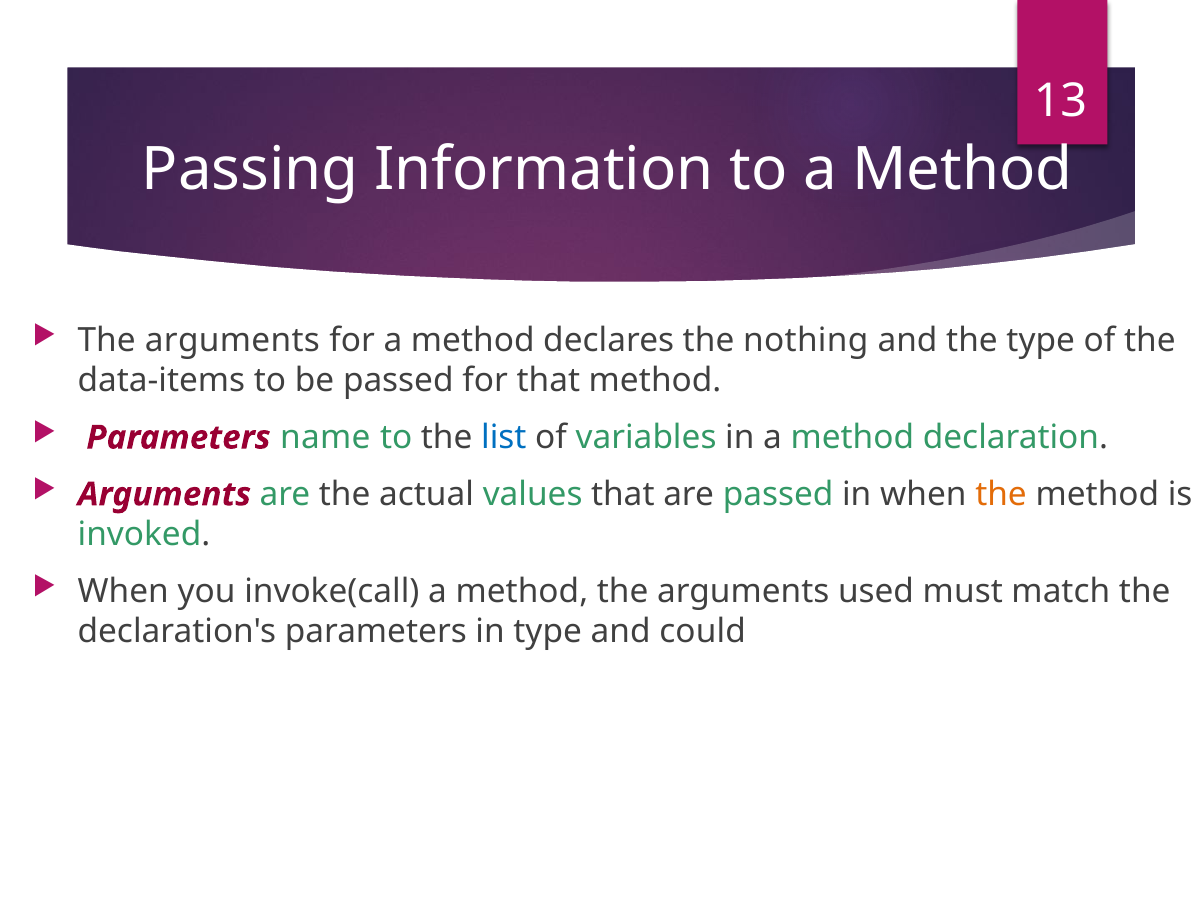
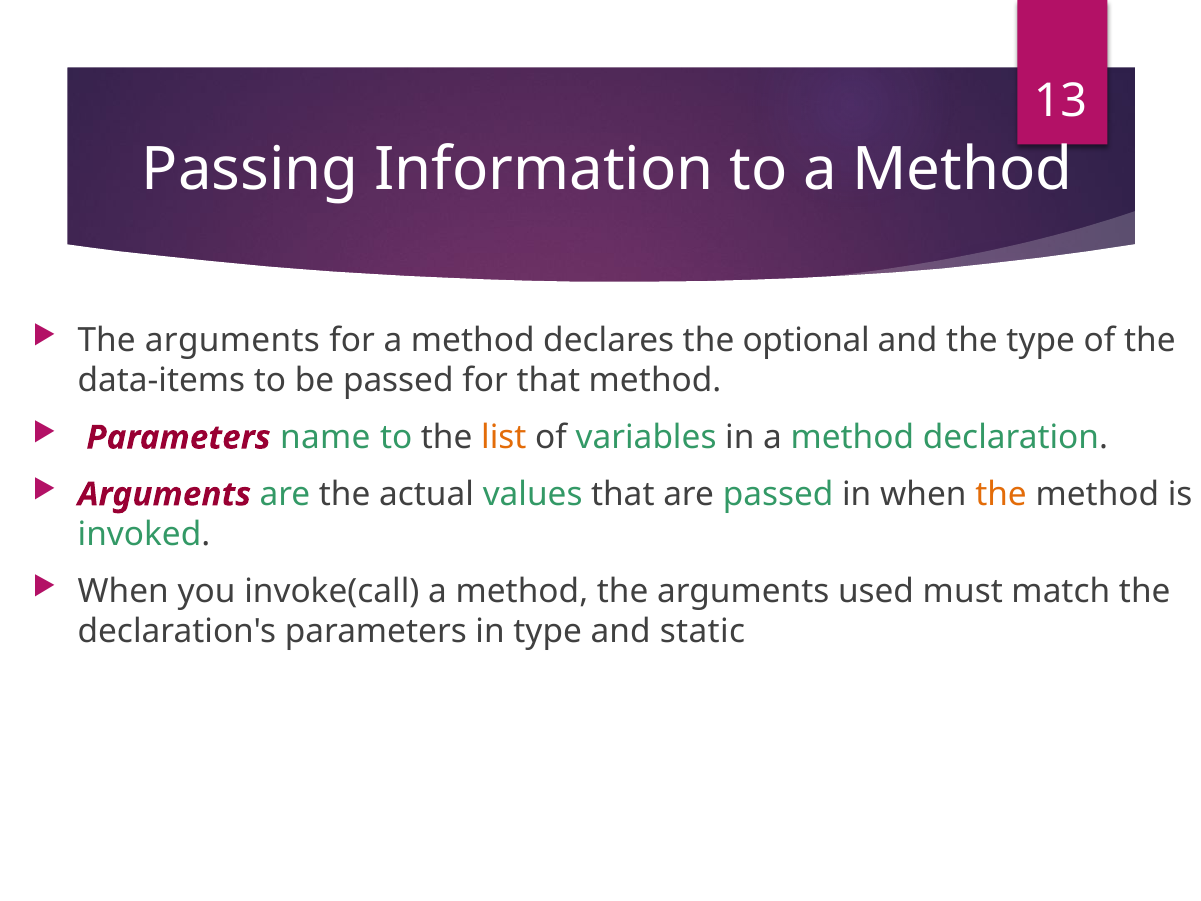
nothing: nothing -> optional (806, 341)
list colour: blue -> orange (504, 437)
could: could -> static (702, 631)
